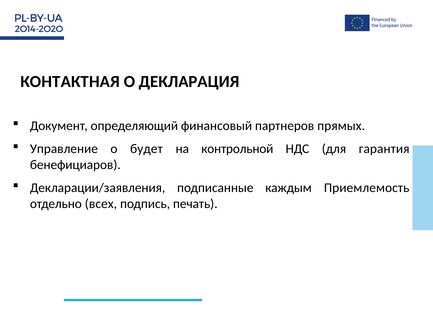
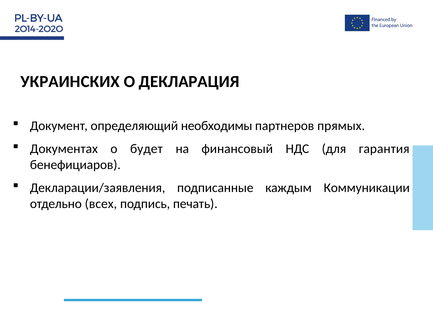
КОНТАКТНАЯ: КОНТАКТНАЯ -> УКРАИНСКИХ (70, 82)
финансовый: финансовый -> необходимы (217, 126)
Управление: Управление -> Документах (64, 149)
контрольной: контрольной -> финансовый (237, 149)
Приемлемость: Приемлемость -> Коммуникации (367, 188)
